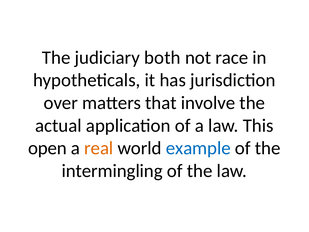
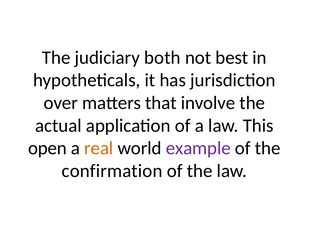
race: race -> best (232, 57)
example colour: blue -> purple (198, 148)
intermingling: intermingling -> confirmation (112, 171)
